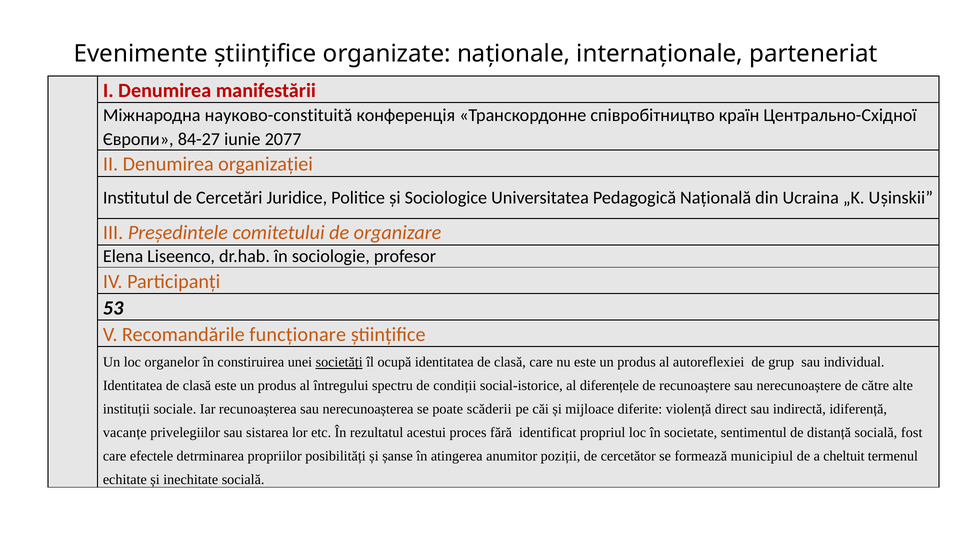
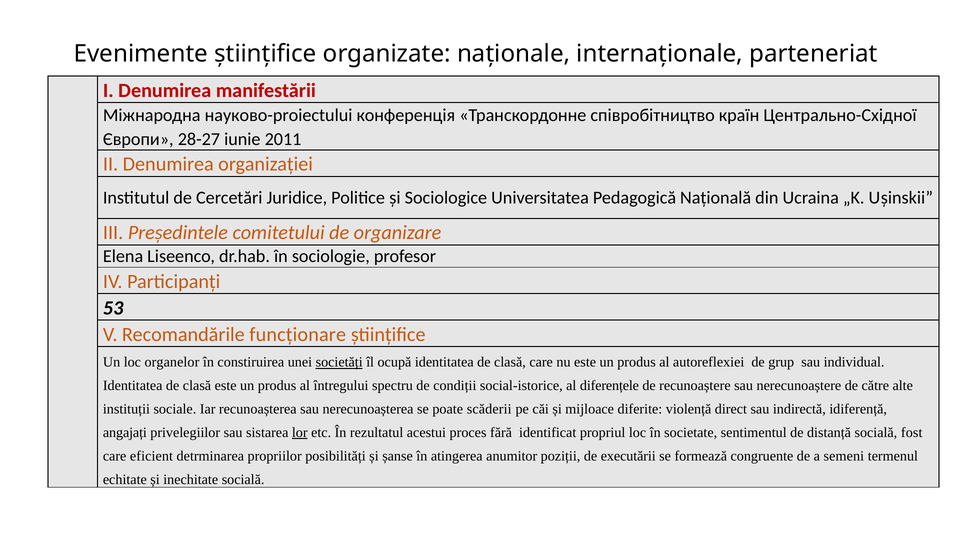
науково-constituită: науково-constituită -> науково-proiectului (279, 115)
84-27: 84-27 -> 28-27 (199, 139)
2077: 2077 -> 2011 (283, 139)
vacanțe: vacanțe -> angajați (125, 432)
lor underline: none -> present (300, 432)
efectele: efectele -> eficient (151, 456)
cercetător: cercetător -> executării (628, 456)
municipiul: municipiul -> congruente (762, 456)
cheltuit: cheltuit -> semeni (844, 456)
